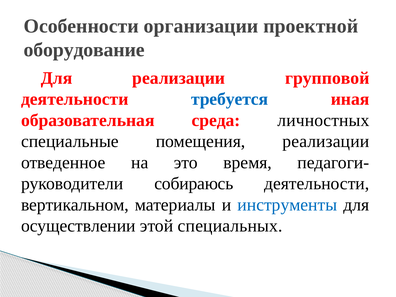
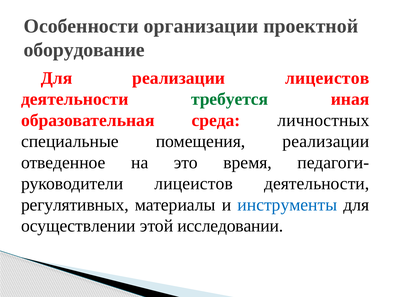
реализации групповой: групповой -> лицеистов (327, 78)
требуется colour: blue -> green (230, 99)
собираюсь: собираюсь -> лицеистов (194, 184)
вертикальном: вертикальном -> регулятивных (75, 205)
специальных: специальных -> исследовании (230, 226)
